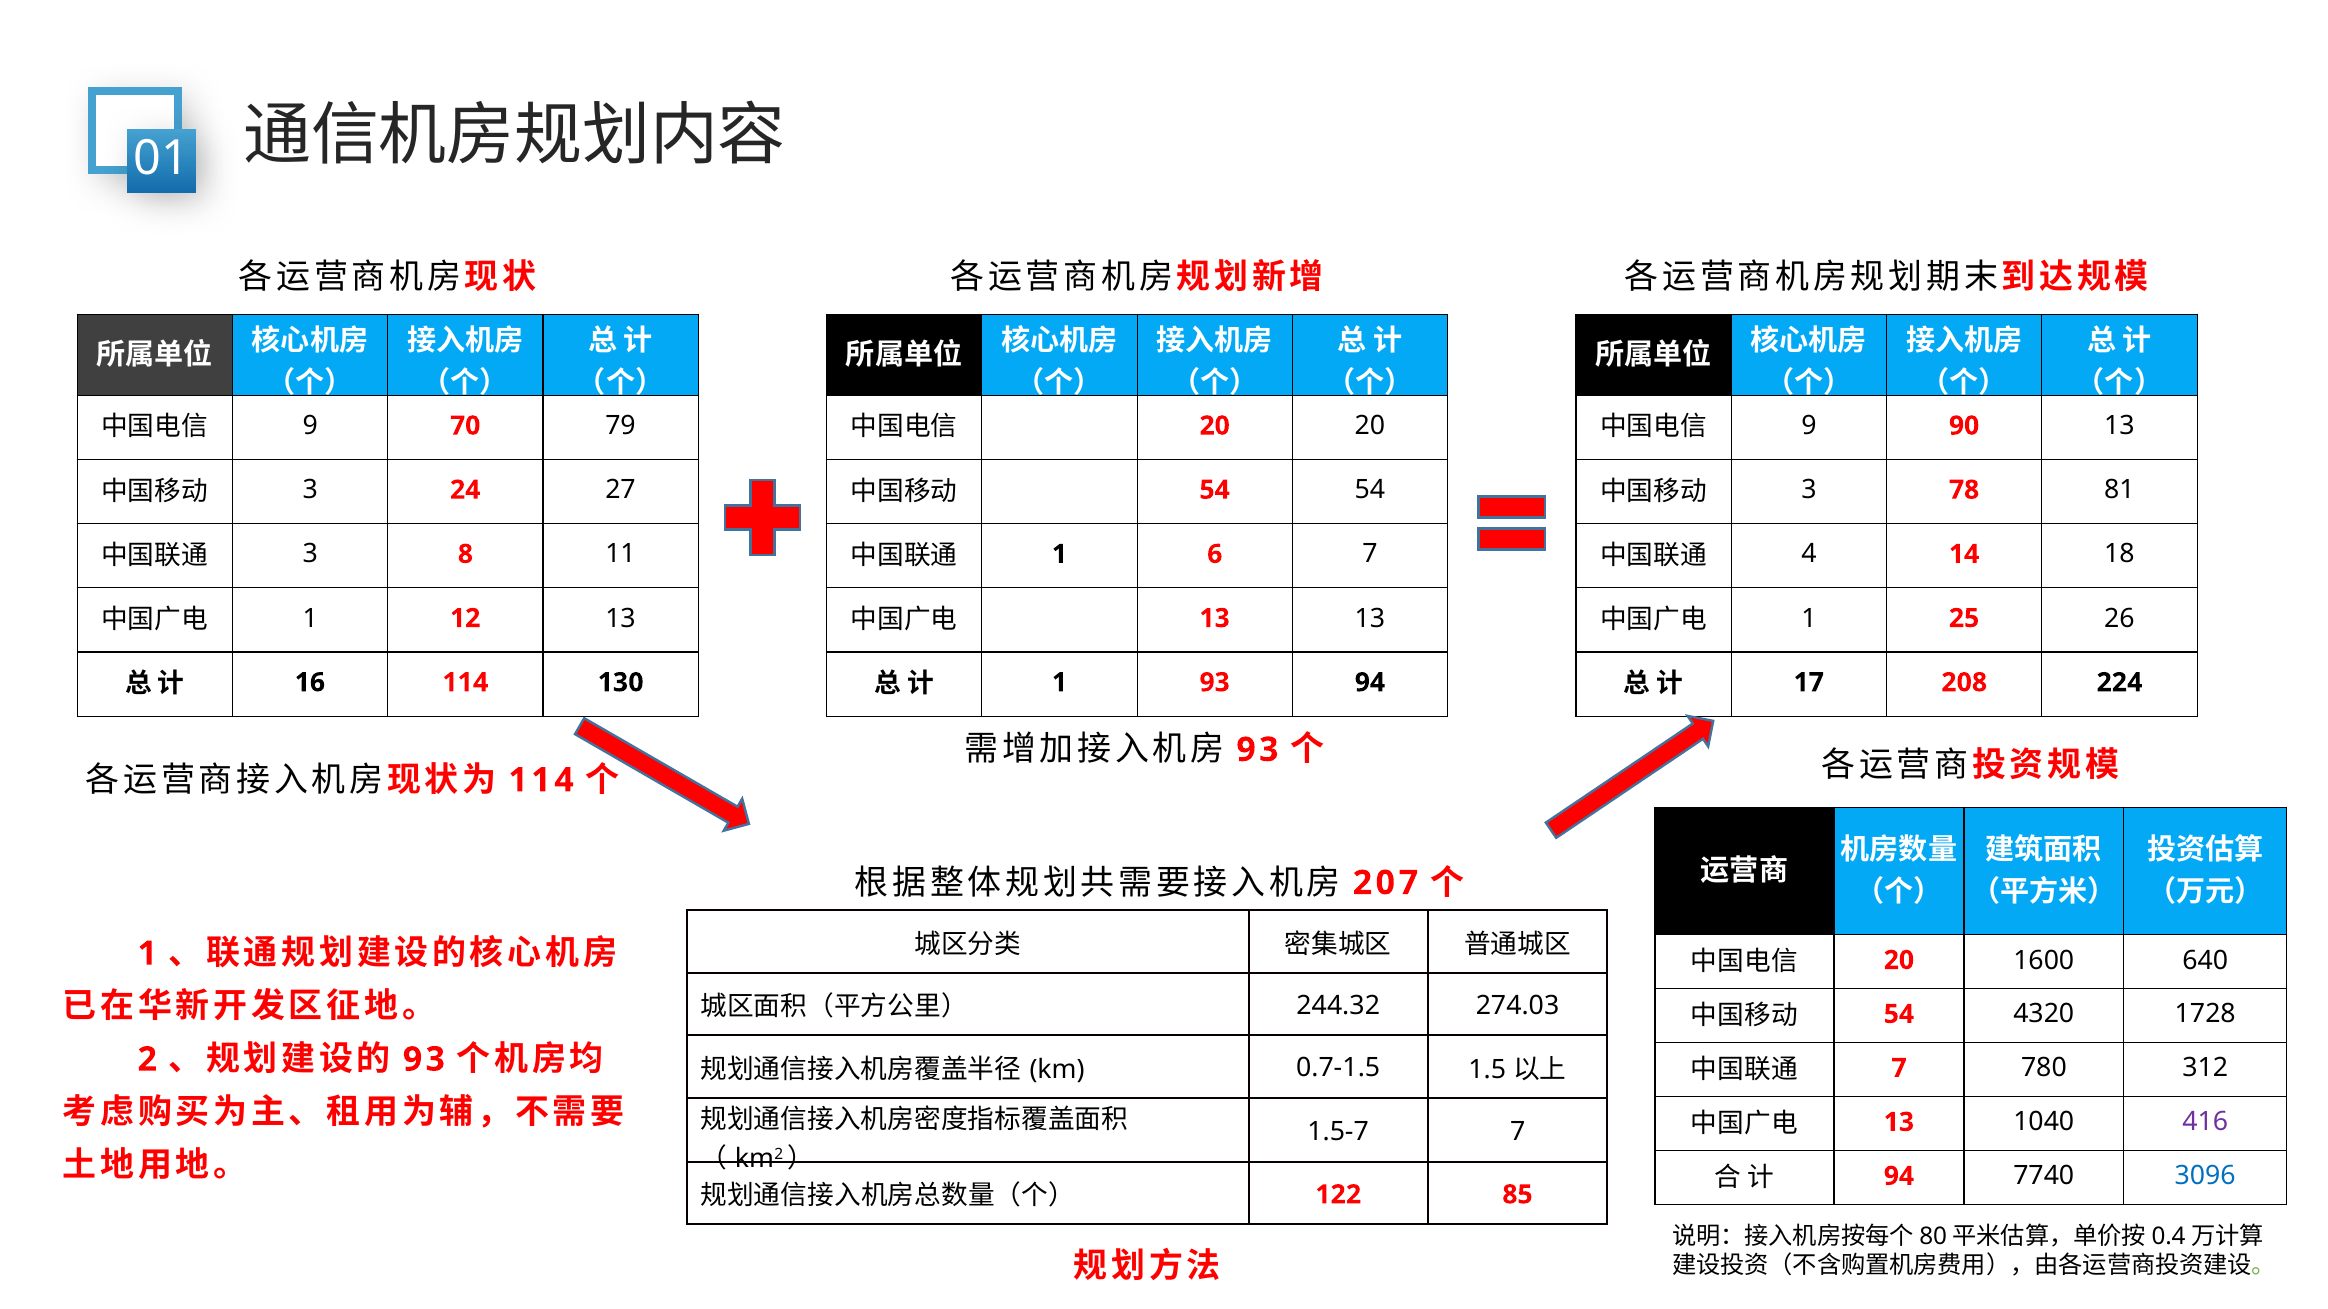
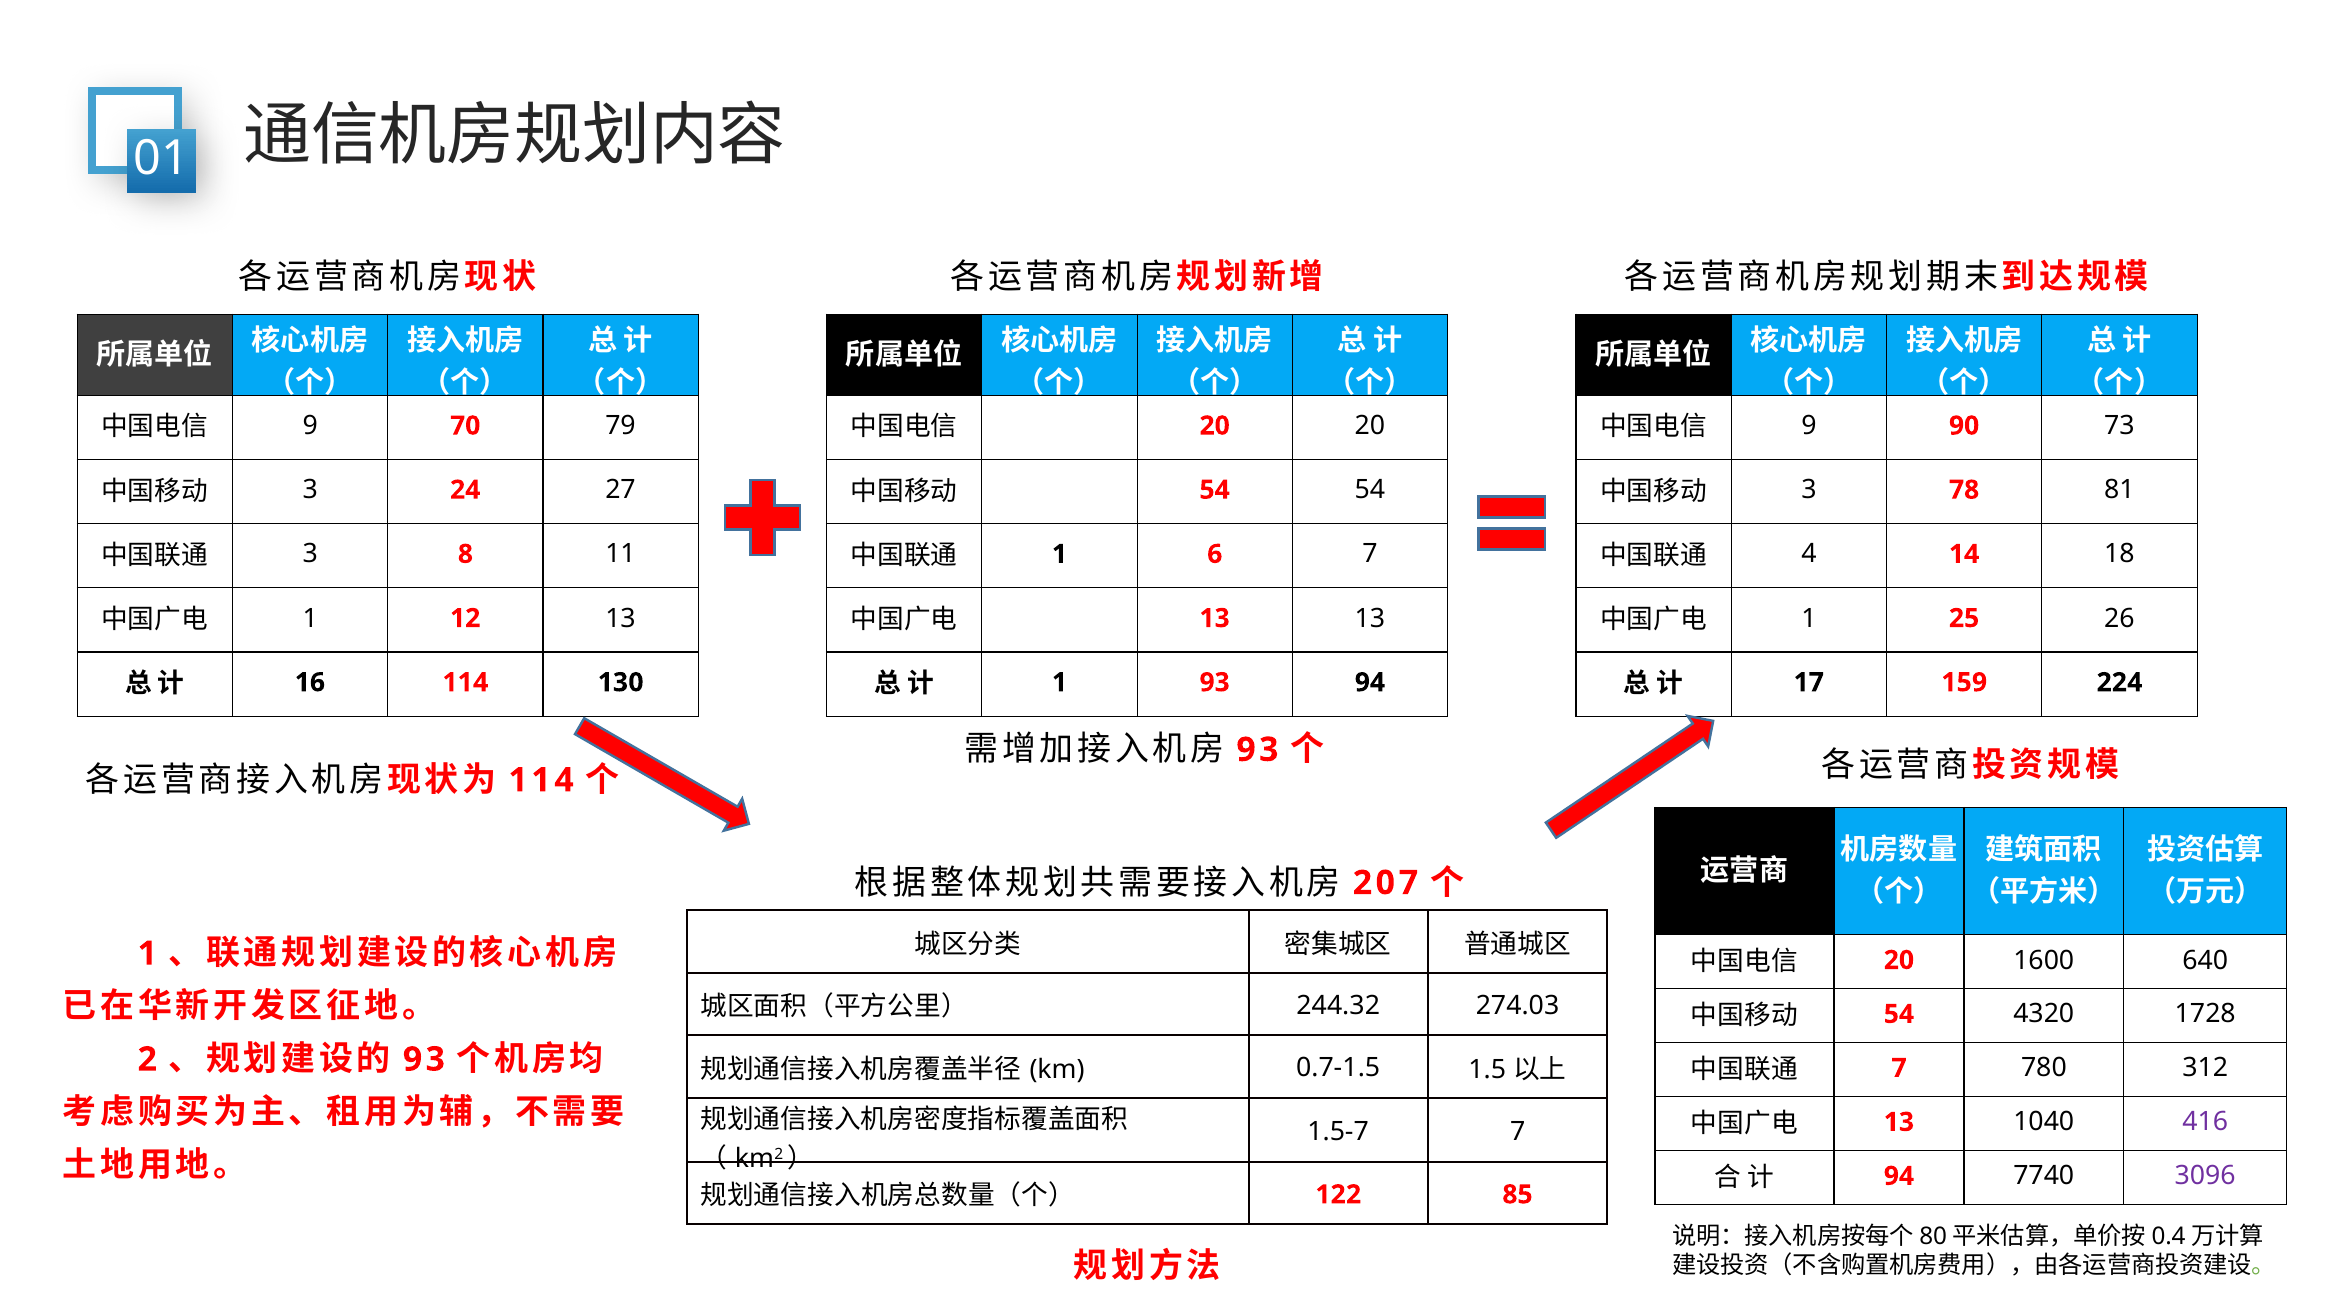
90 13: 13 -> 73 (2119, 426)
208: 208 -> 159 (1964, 683)
3096 colour: blue -> purple (2205, 1176)
